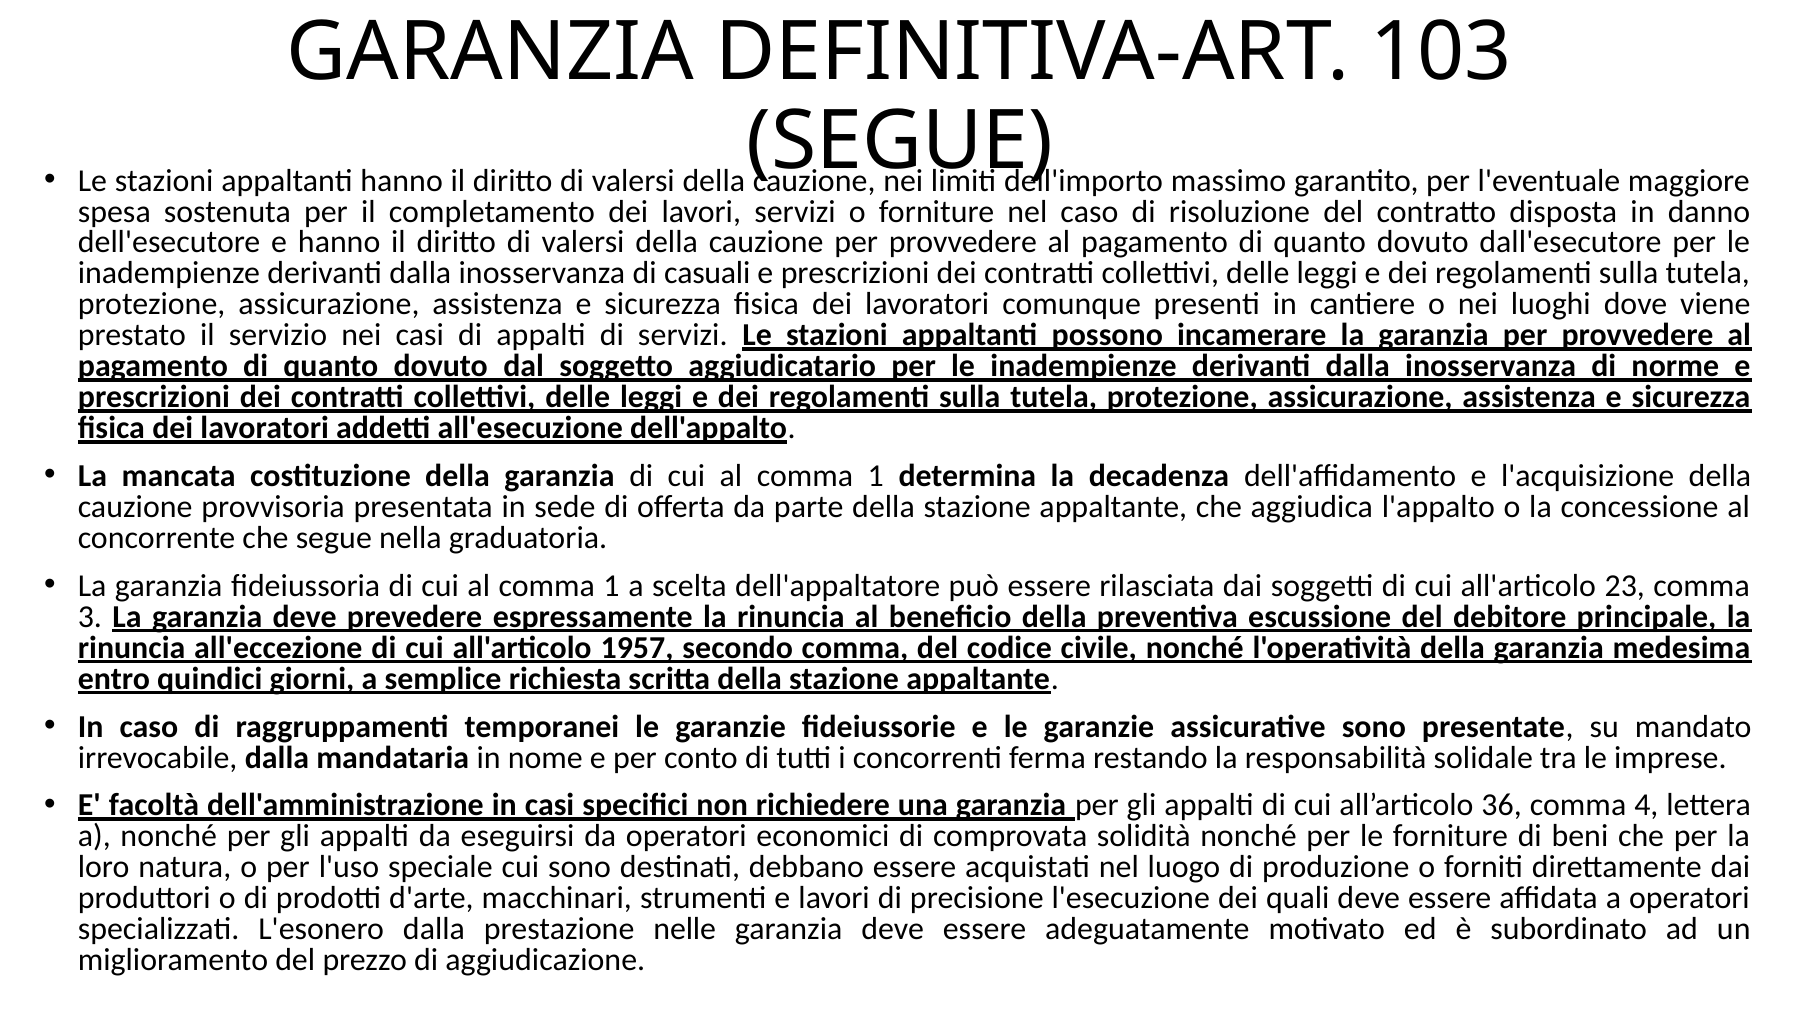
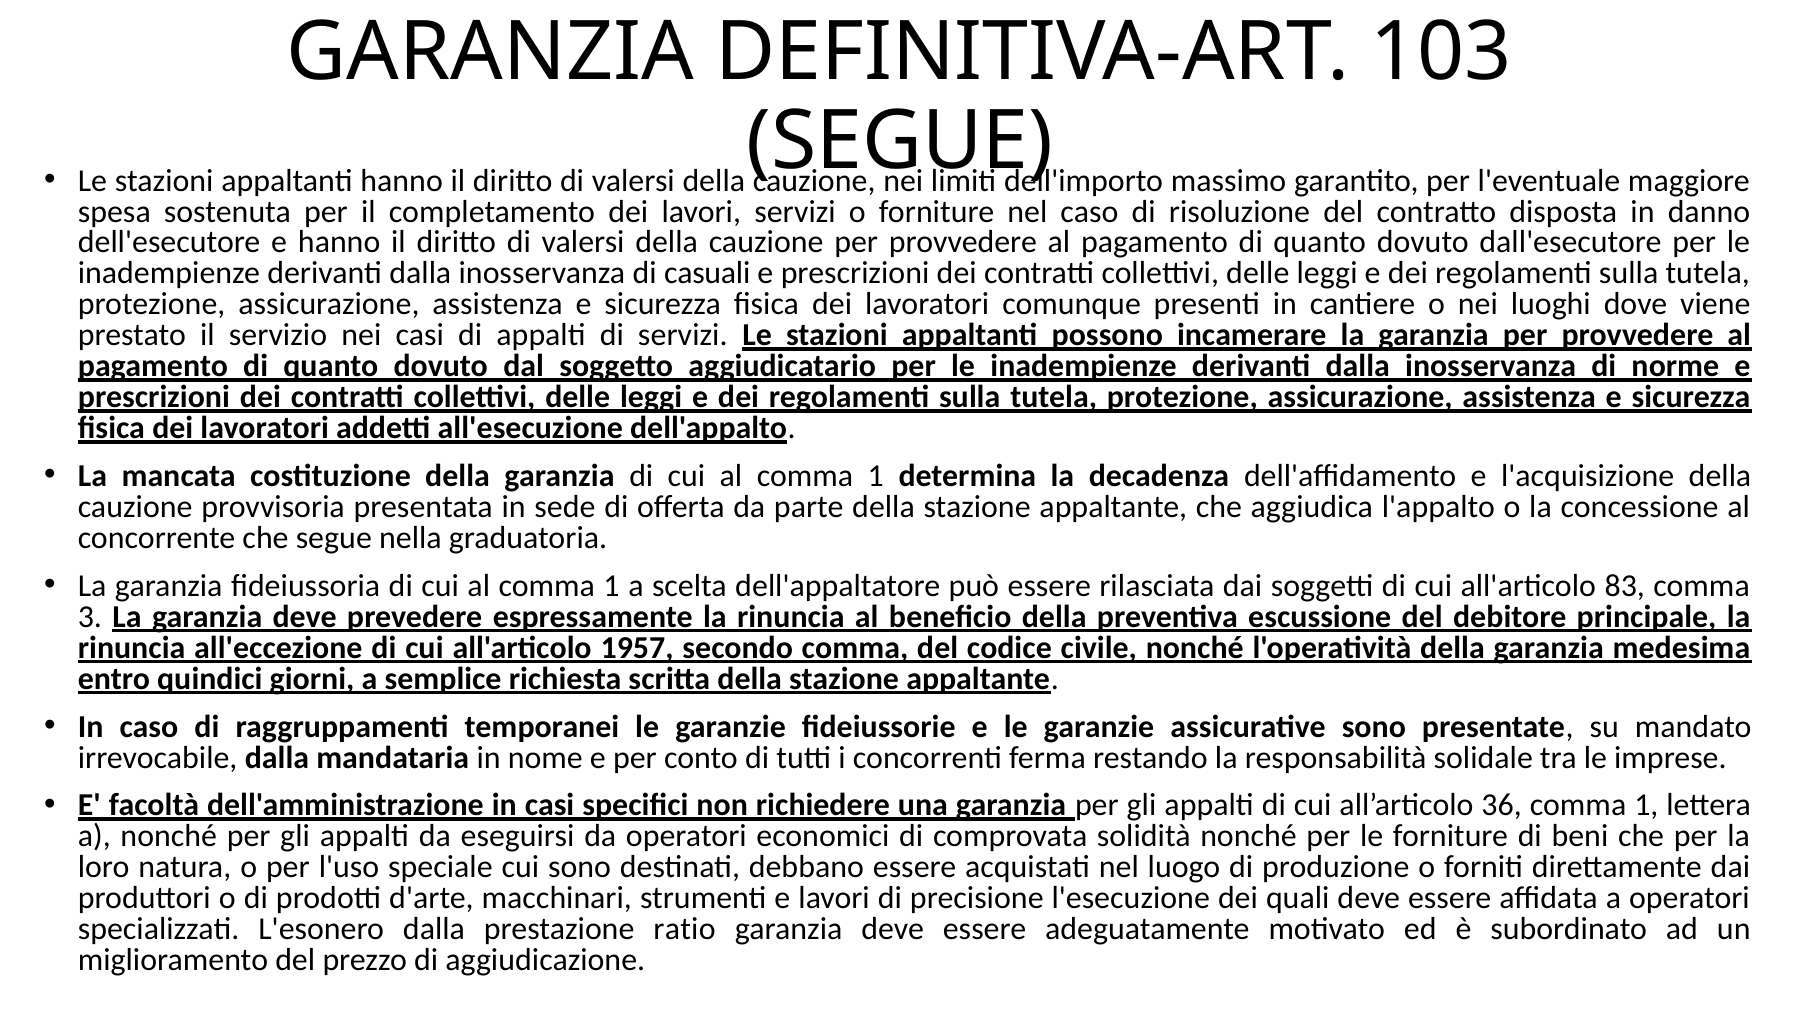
23: 23 -> 83 (1625, 586)
36 comma 4: 4 -> 1 (1646, 806)
nelle: nelle -> ratio (685, 930)
